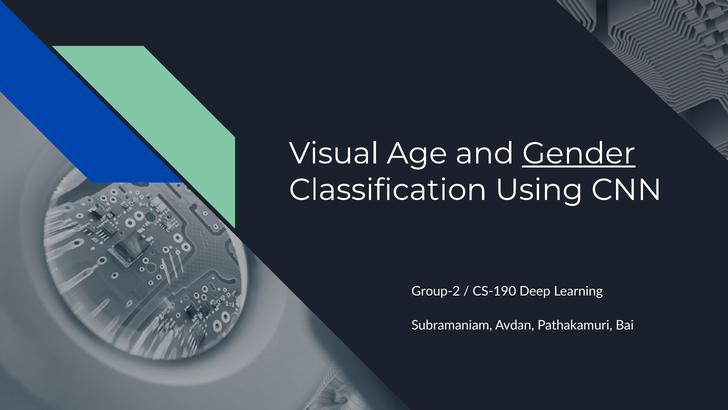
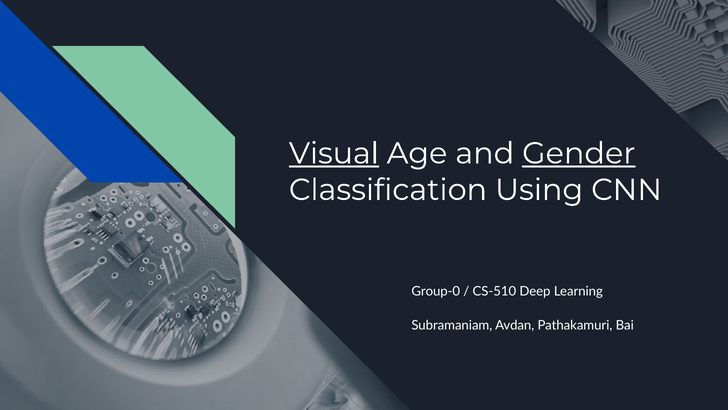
Visual underline: none -> present (334, 153)
Group-2: Group-2 -> Group-0 (436, 291)
CS-190: CS-190 -> CS-510 (494, 291)
